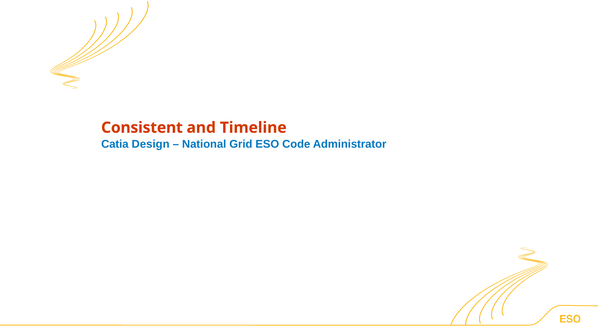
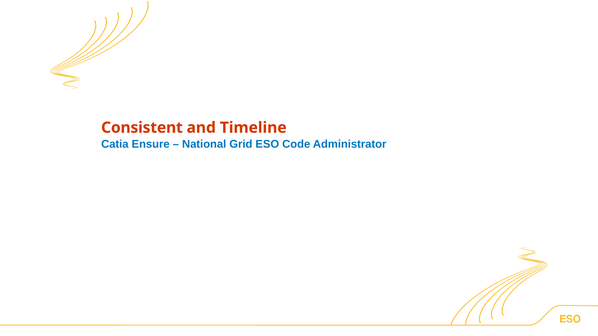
Design: Design -> Ensure (151, 144)
